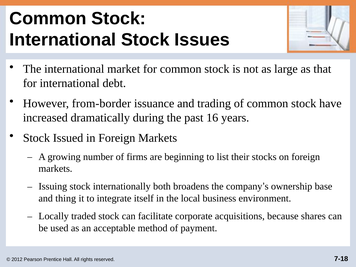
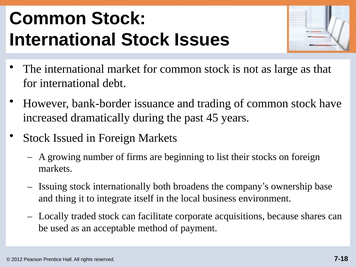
from-border: from-border -> bank-border (101, 103)
16: 16 -> 45 (212, 118)
